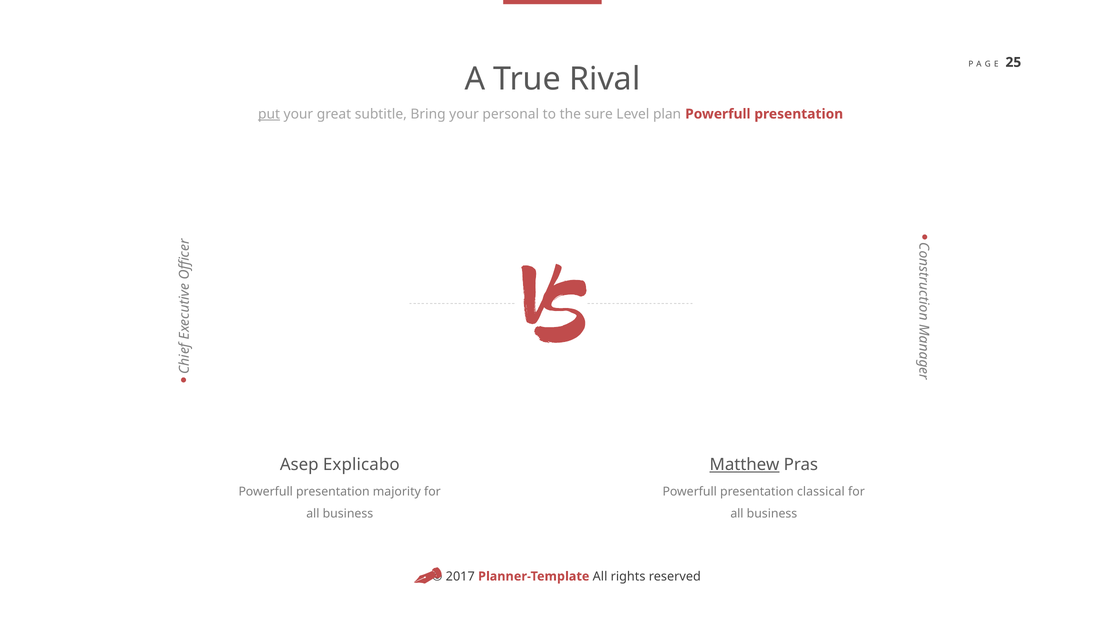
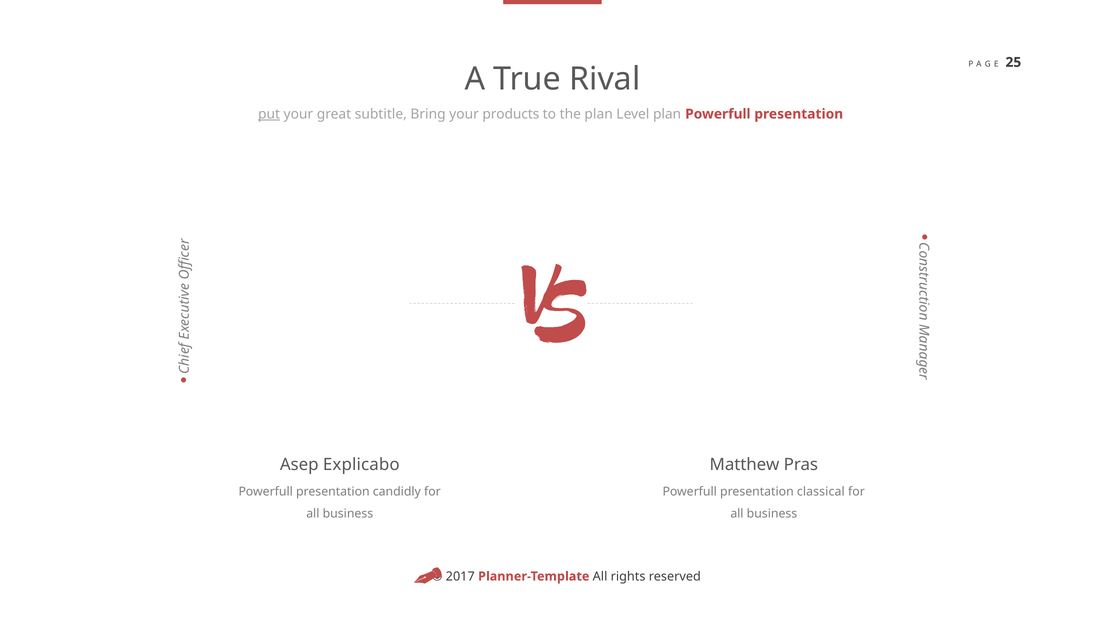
personal: personal -> products (511, 114)
the sure: sure -> plan (599, 114)
Matthew underline: present -> none (745, 464)
majority: majority -> candidly (397, 491)
